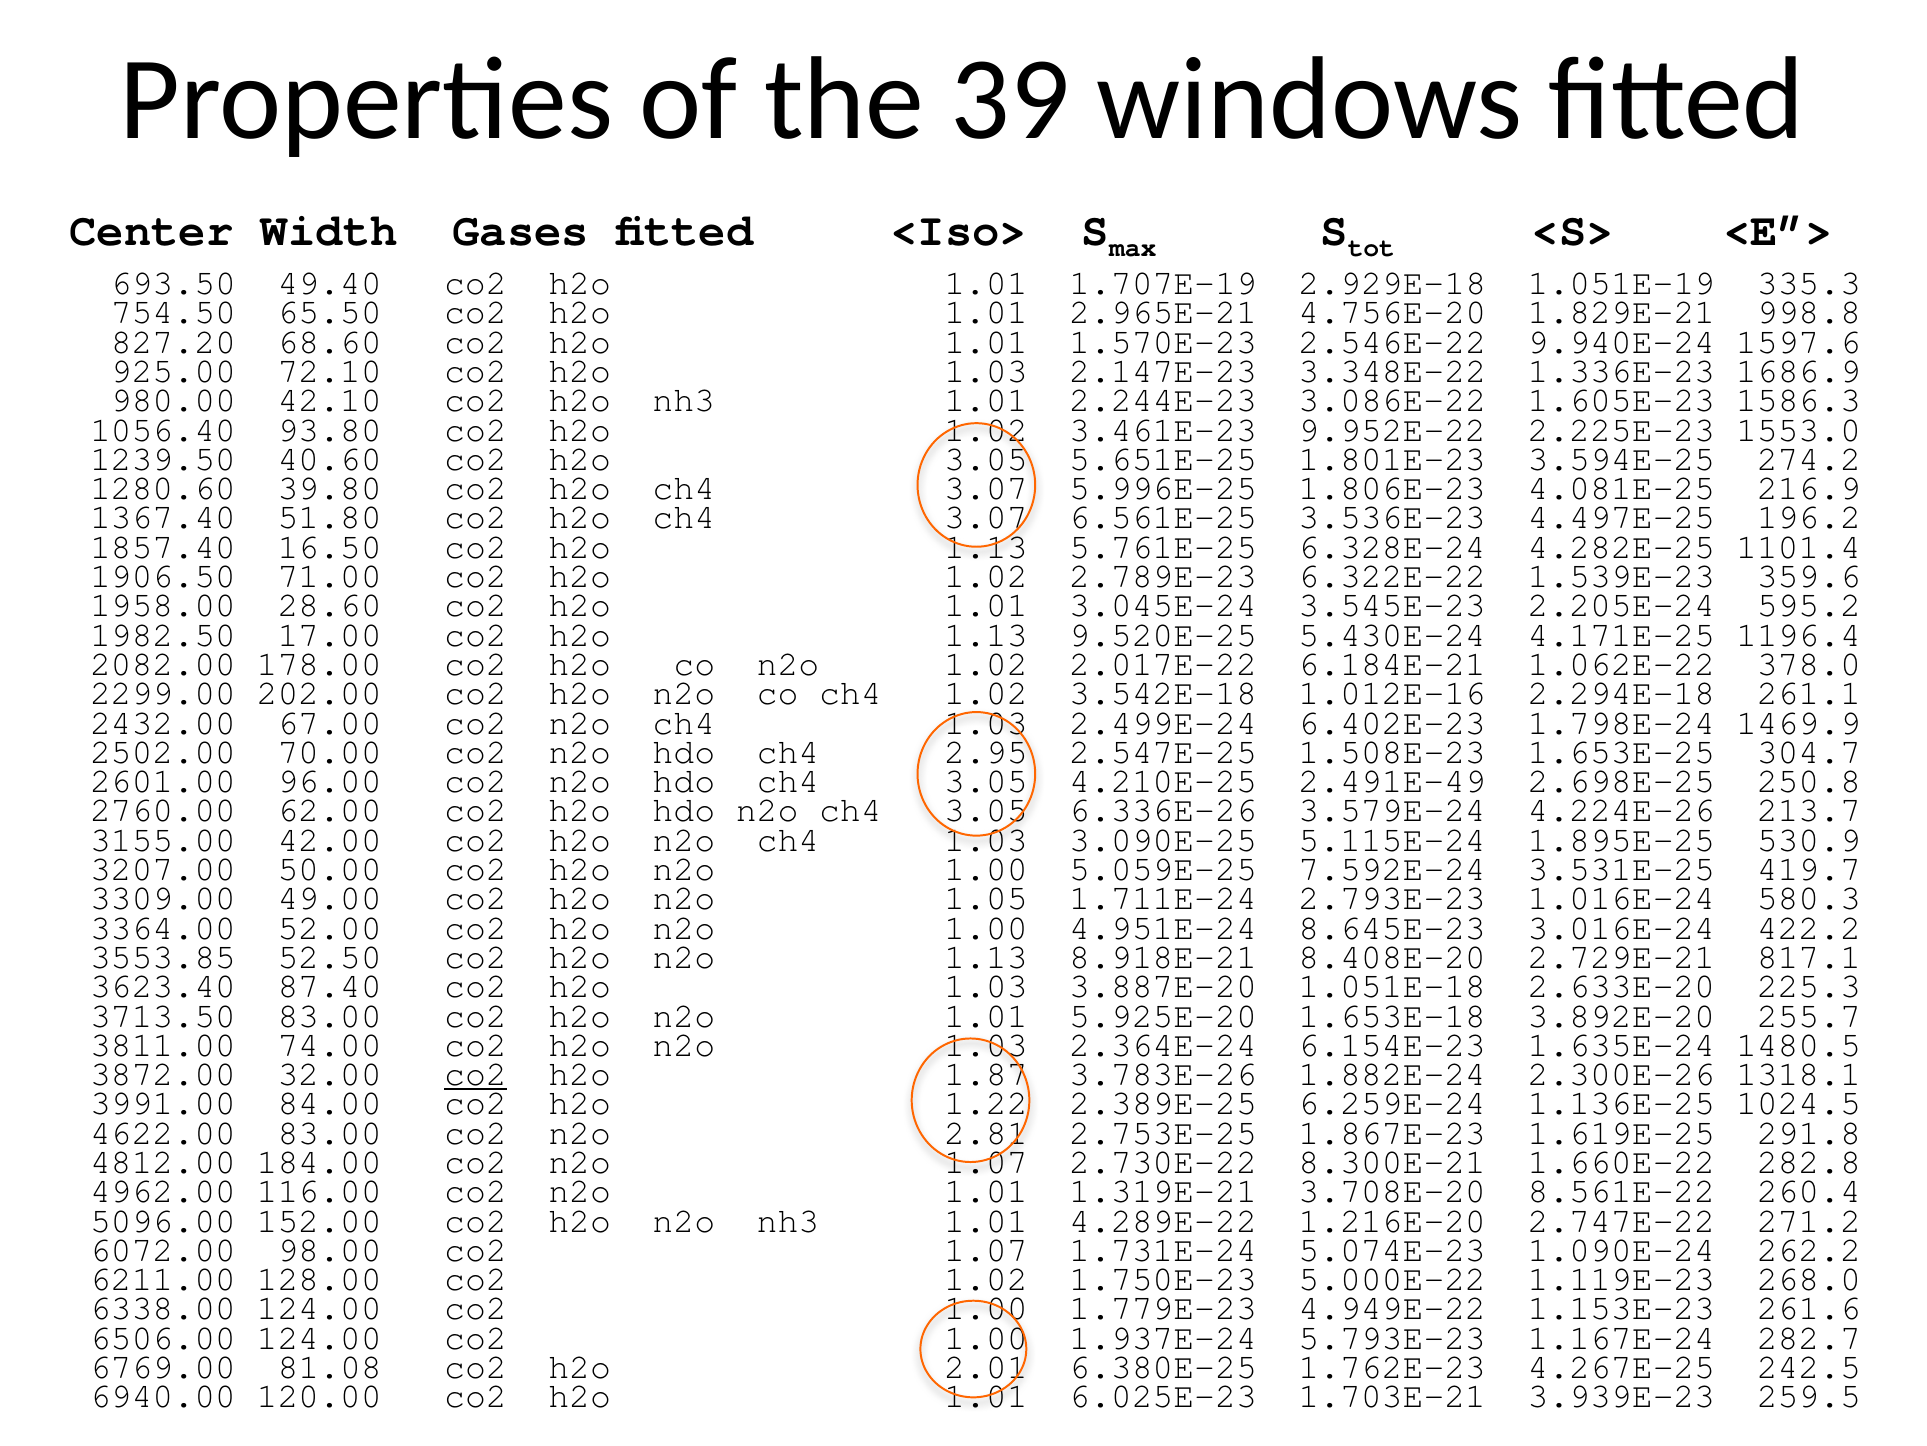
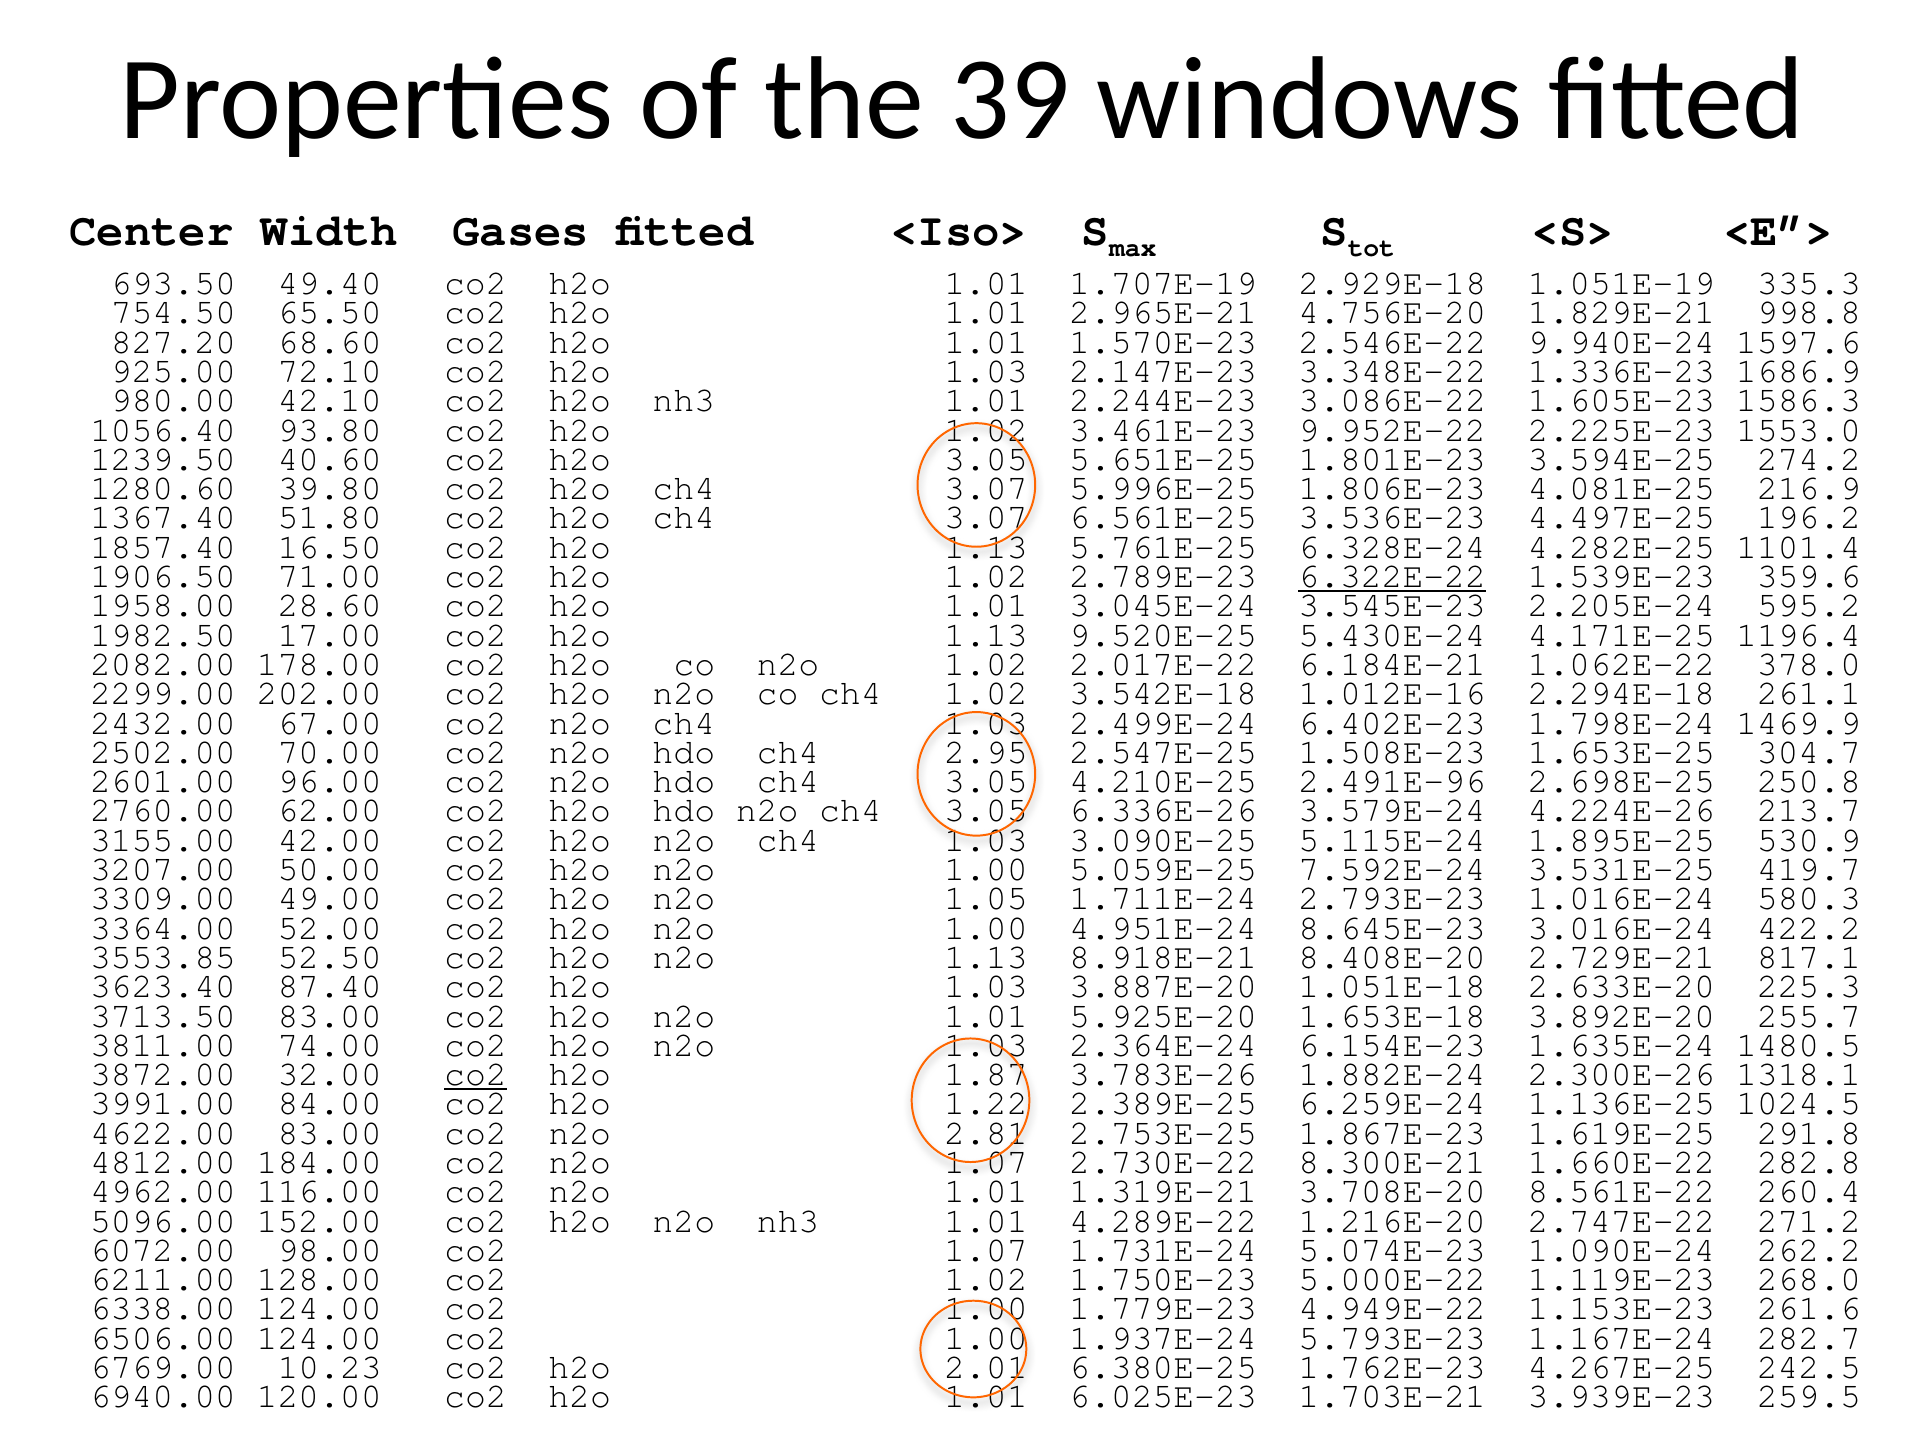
6.322E-22 underline: none -> present (1392, 576)
2.491E-49: 2.491E-49 -> 2.491E-96 (1392, 781)
81.08: 81.08 -> 10.23 (330, 1366)
